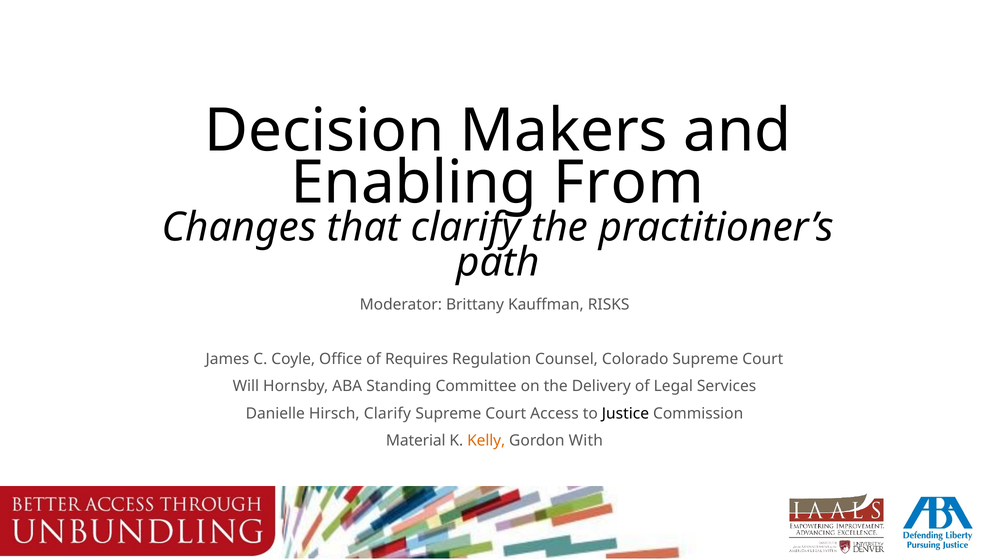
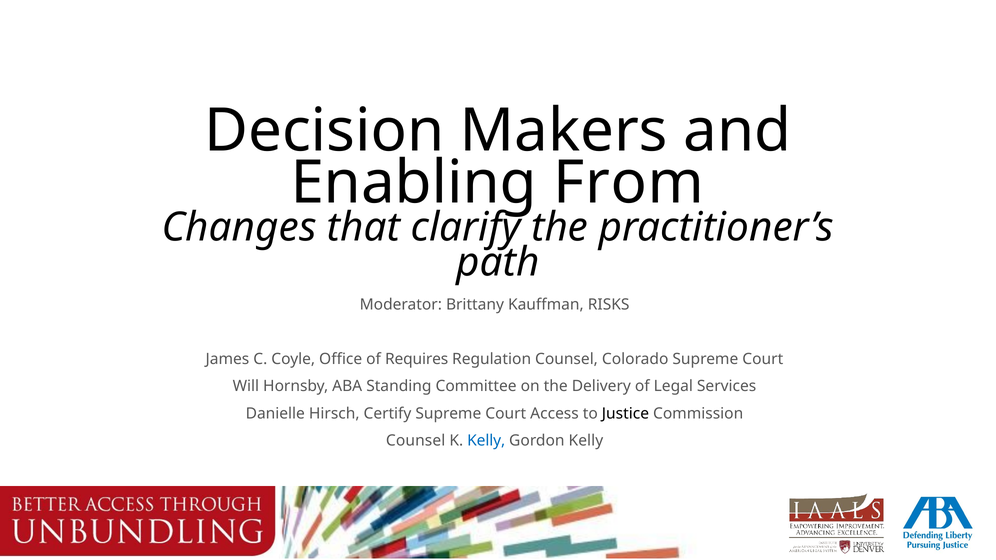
Hirsch Clarify: Clarify -> Certify (387, 414)
Material: Material -> Counsel (416, 441)
Kelly colour: orange -> blue (486, 441)
Gordon With: With -> Kelly (586, 441)
